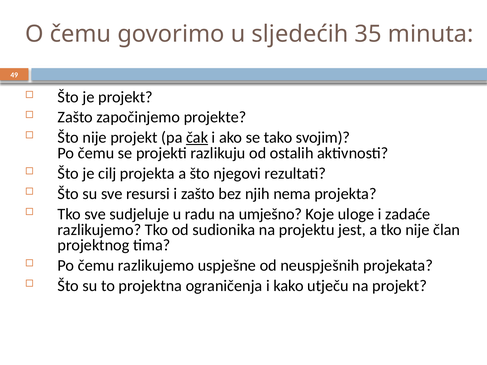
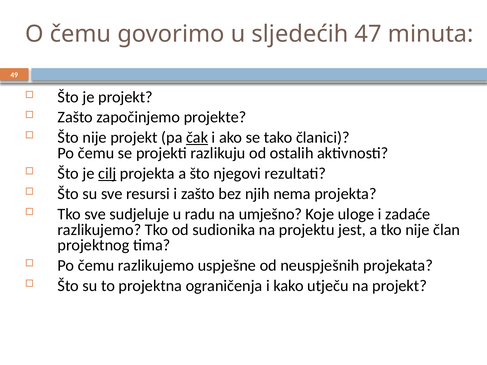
35: 35 -> 47 (368, 34)
svojim: svojim -> članici (323, 138)
cilj underline: none -> present (107, 174)
